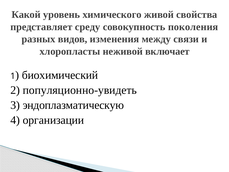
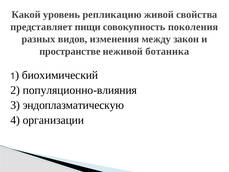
химического: химического -> репликацию (112, 15)
среду: среду -> пищи (88, 27)
связи: связи -> закон (186, 39)
хлоропласты: хлоропласты -> пространстве (70, 51)
включает: включает -> ботаника (167, 51)
популяционно-увидеть: популяционно-увидеть -> популяционно-влияния (80, 90)
